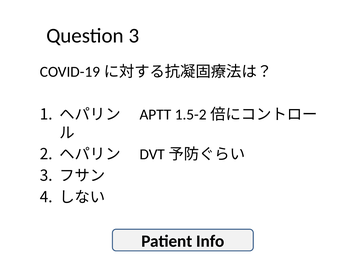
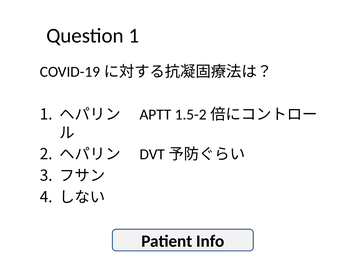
Question 3: 3 -> 1 (134, 36)
